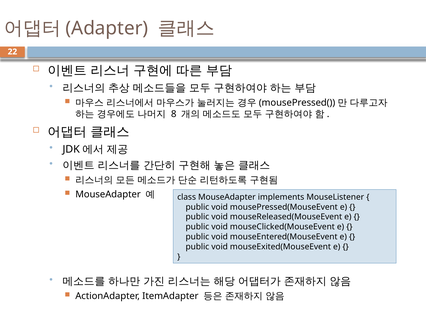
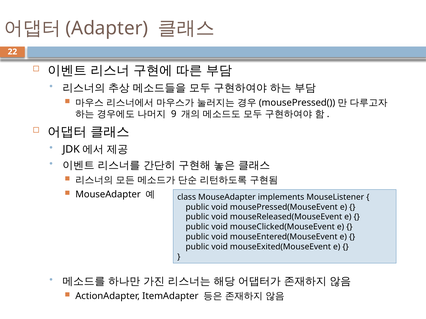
8: 8 -> 9 (174, 114)
